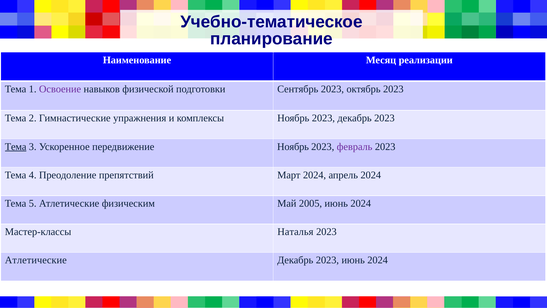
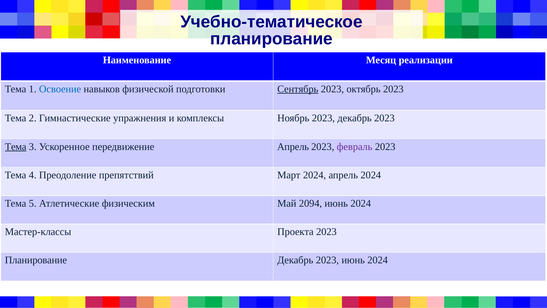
Освоение colour: purple -> blue (60, 89)
Сентябрь underline: none -> present (298, 89)
передвижение Ноябрь: Ноябрь -> Апрель (293, 146)
2005: 2005 -> 2094 (310, 203)
Наталья: Наталья -> Проекта (295, 232)
Атлетические: Атлетические -> Планирование (36, 260)
